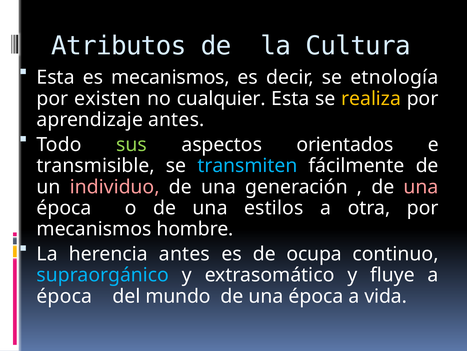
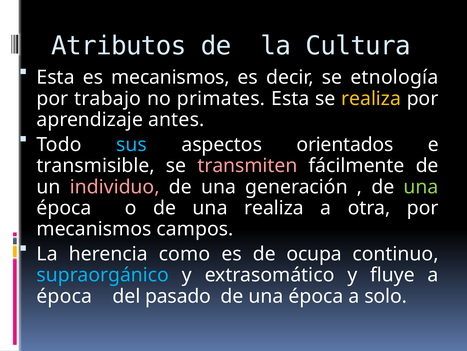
existen: existen -> trabajo (108, 98)
cualquier: cualquier -> primates (221, 98)
sus colour: light green -> light blue (131, 144)
transmiten colour: light blue -> pink (247, 165)
una colour: pink -> light green (421, 187)
una estilos: estilos -> realiza (274, 208)
hombre: hombre -> campos (195, 229)
herencia antes: antes -> como (185, 254)
mundo: mundo -> pasado (178, 296)
vida: vida -> solo (386, 296)
